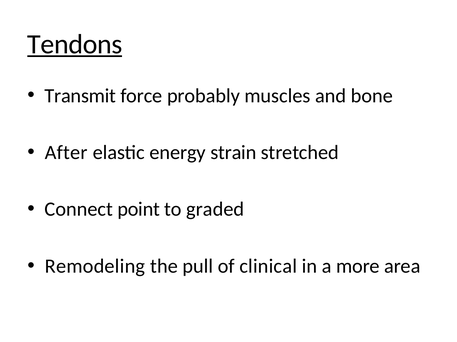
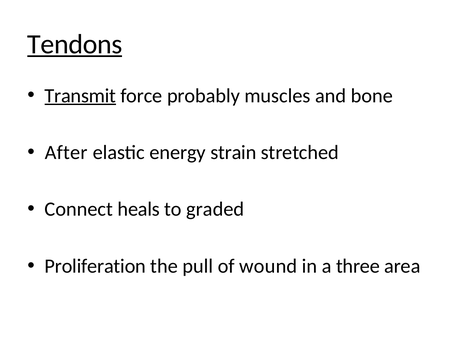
Transmit underline: none -> present (80, 96)
point: point -> heals (139, 210)
Remodeling: Remodeling -> Proliferation (95, 267)
clinical: clinical -> wound (268, 267)
more: more -> three (358, 267)
